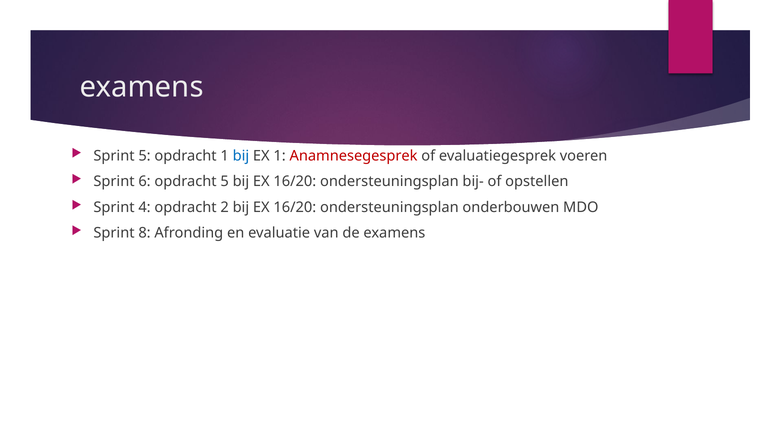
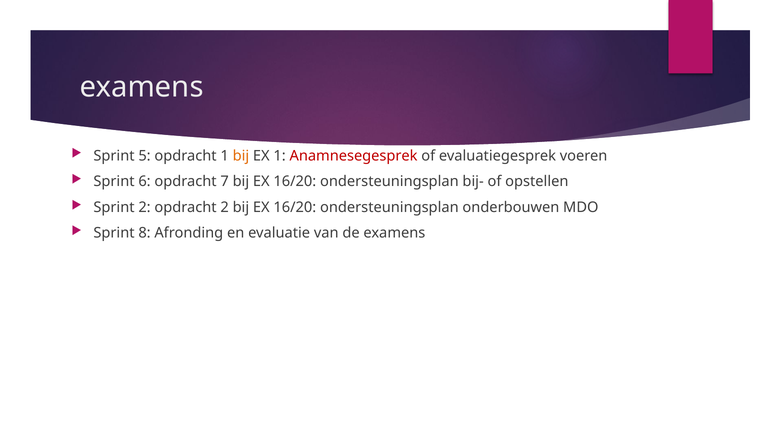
bij colour: blue -> orange (241, 156)
opdracht 5: 5 -> 7 (225, 181)
Sprint 4: 4 -> 2 (145, 207)
